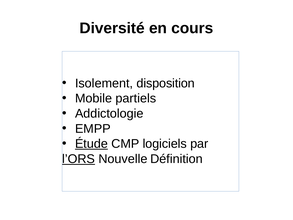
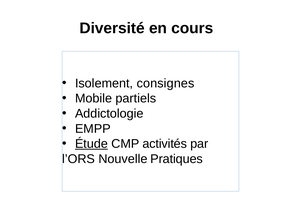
disposition: disposition -> consignes (166, 83)
logiciels: logiciels -> activités (165, 144)
l’ORS underline: present -> none (79, 159)
Définition: Définition -> Pratiques (177, 159)
